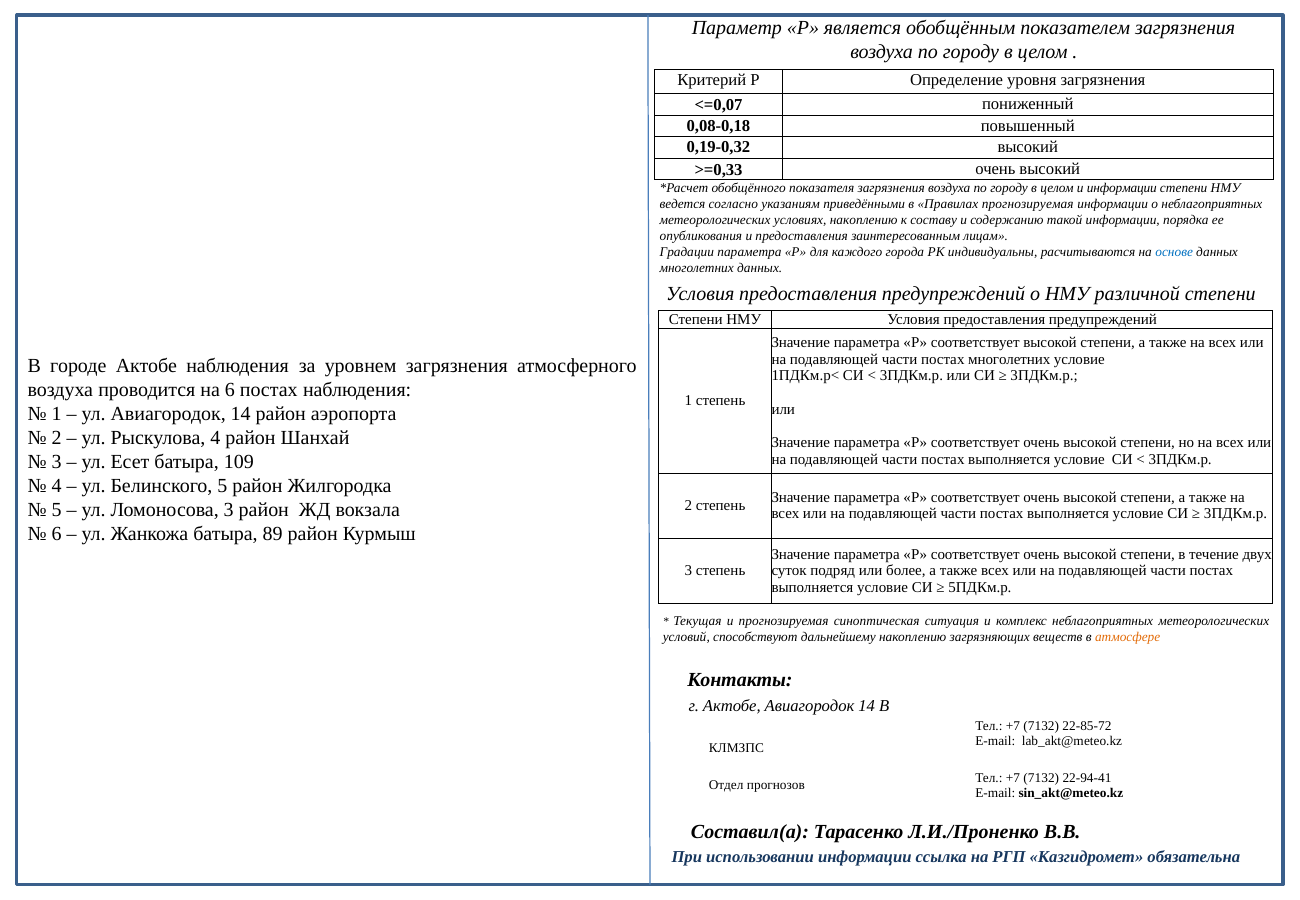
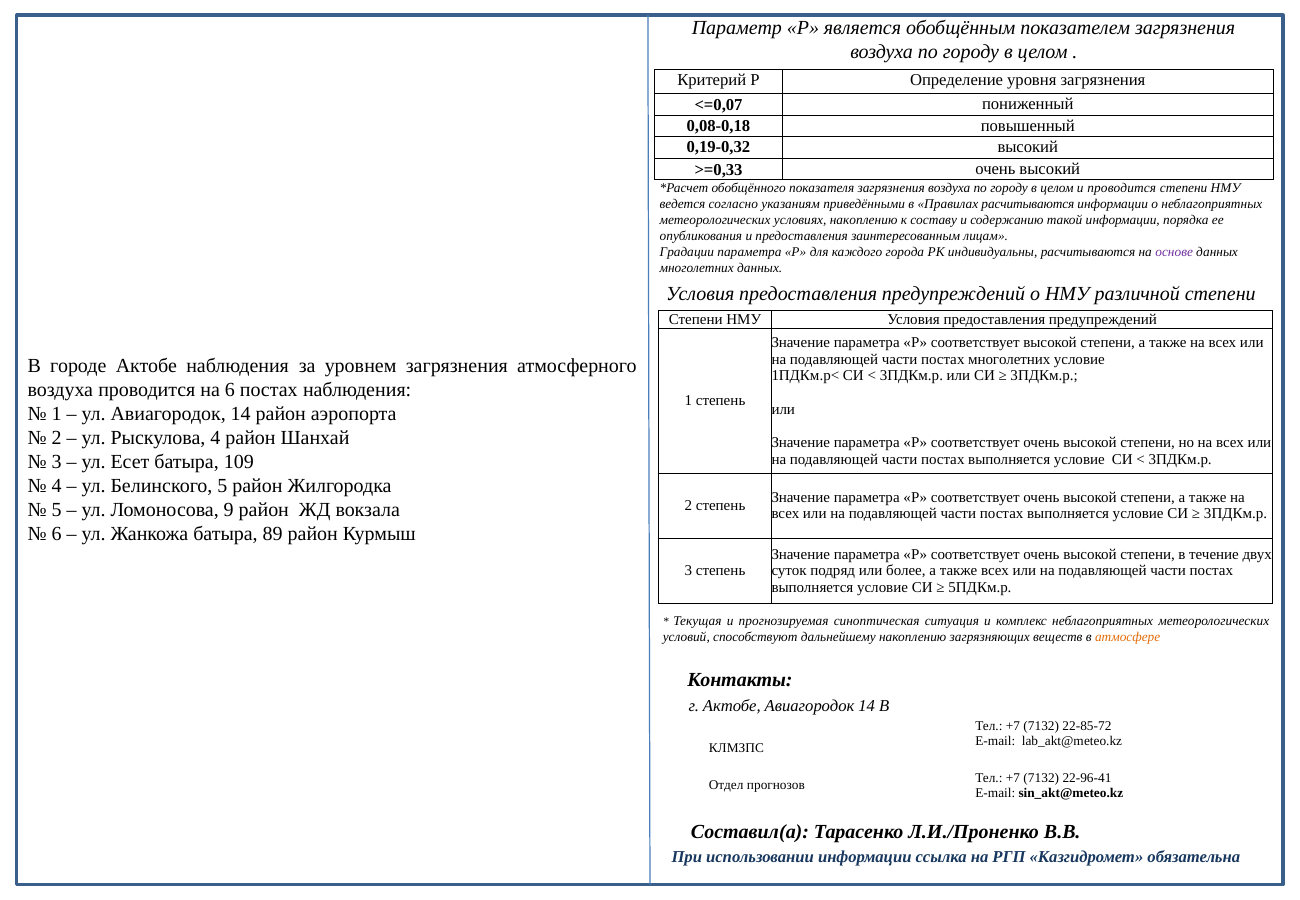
и информации: информации -> проводится (1122, 189)
Правилах прогнозируемая: прогнозируемая -> расчитываются (1028, 205)
основе colour: blue -> purple (1174, 252)
Ломоносова 3: 3 -> 9 (229, 510)
22-94-41: 22-94-41 -> 22-96-41 (1087, 778)
